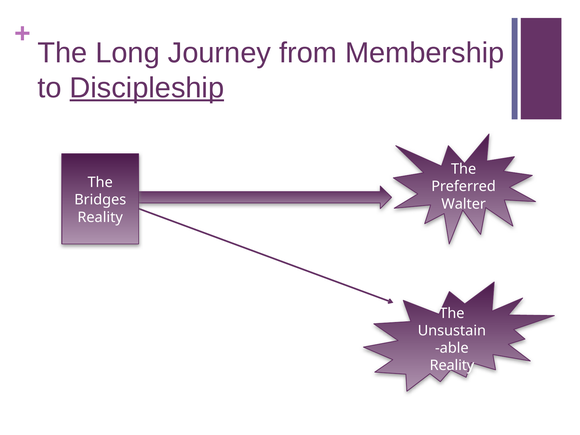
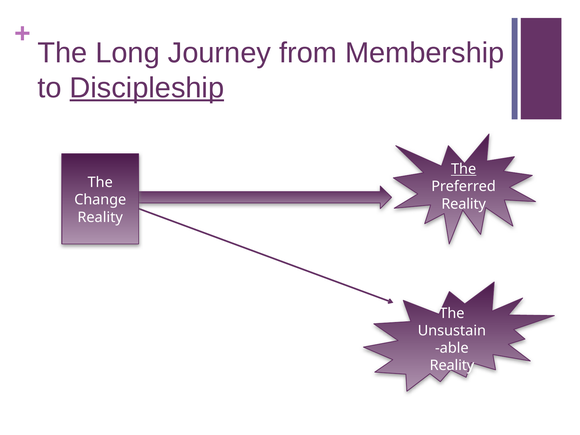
The underline: none -> present (464, 169)
Bridges: Bridges -> Change (100, 200)
Walter: Walter -> Reality (464, 204)
